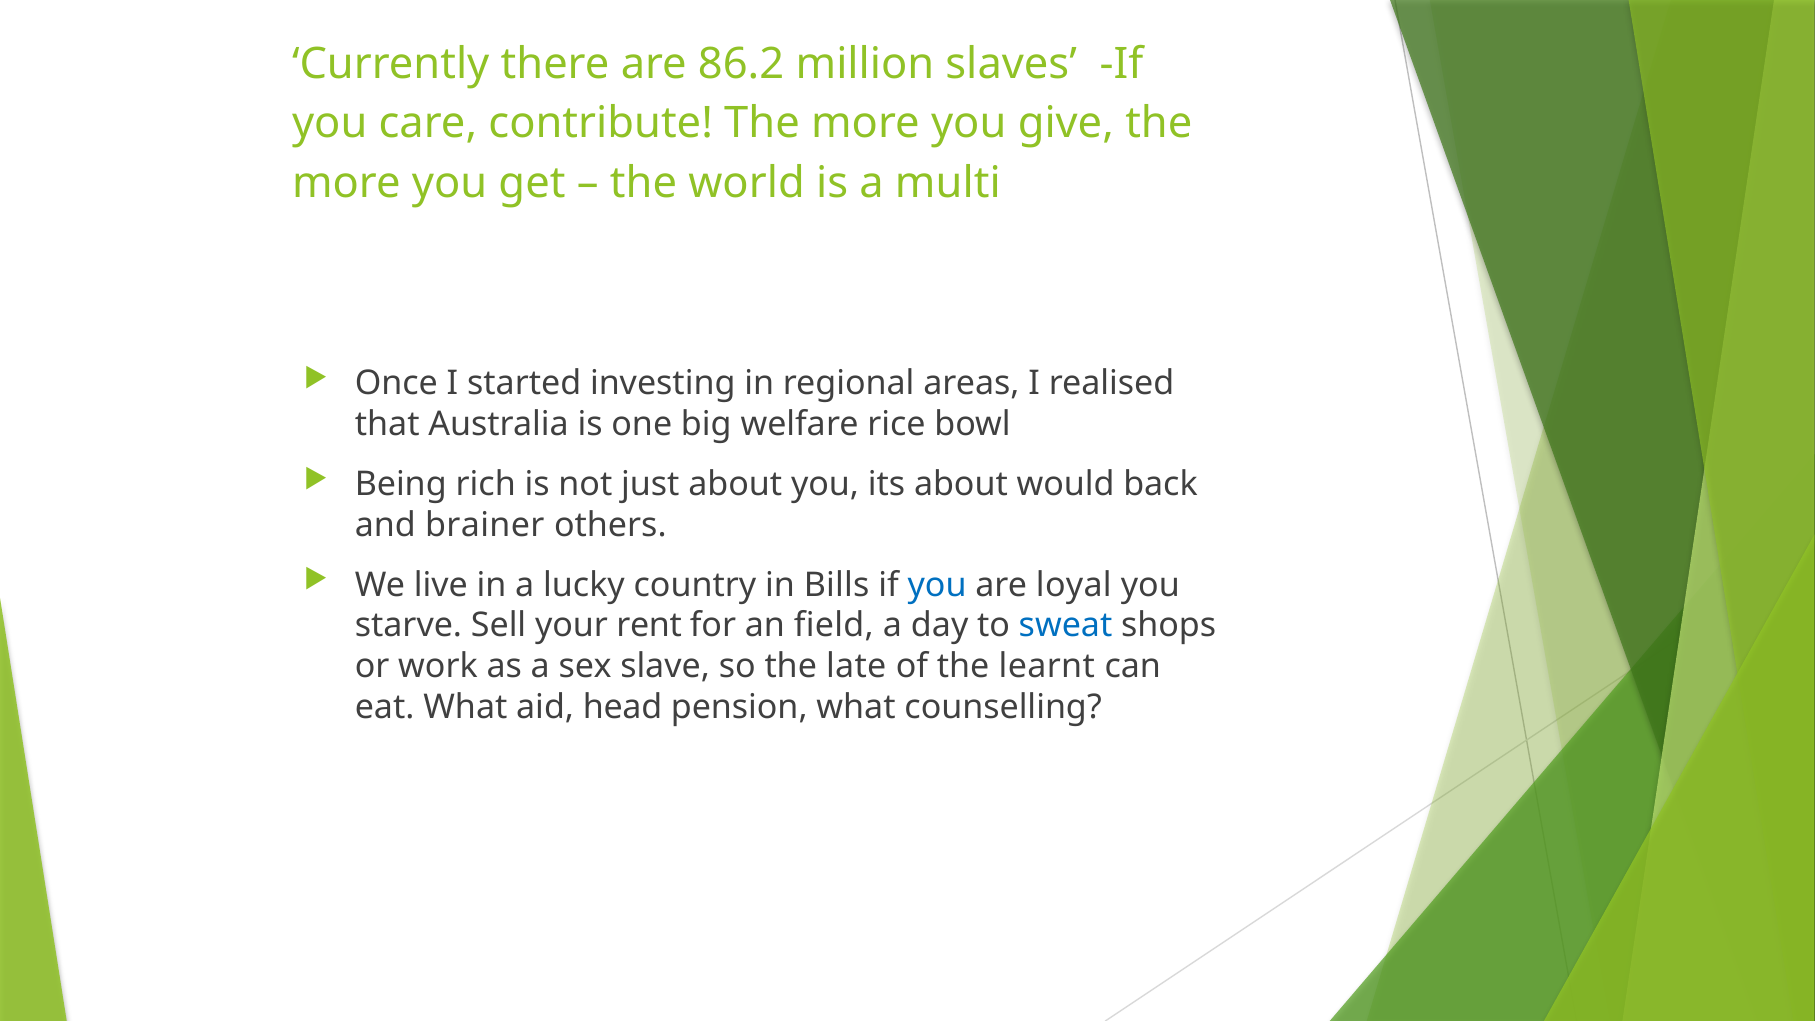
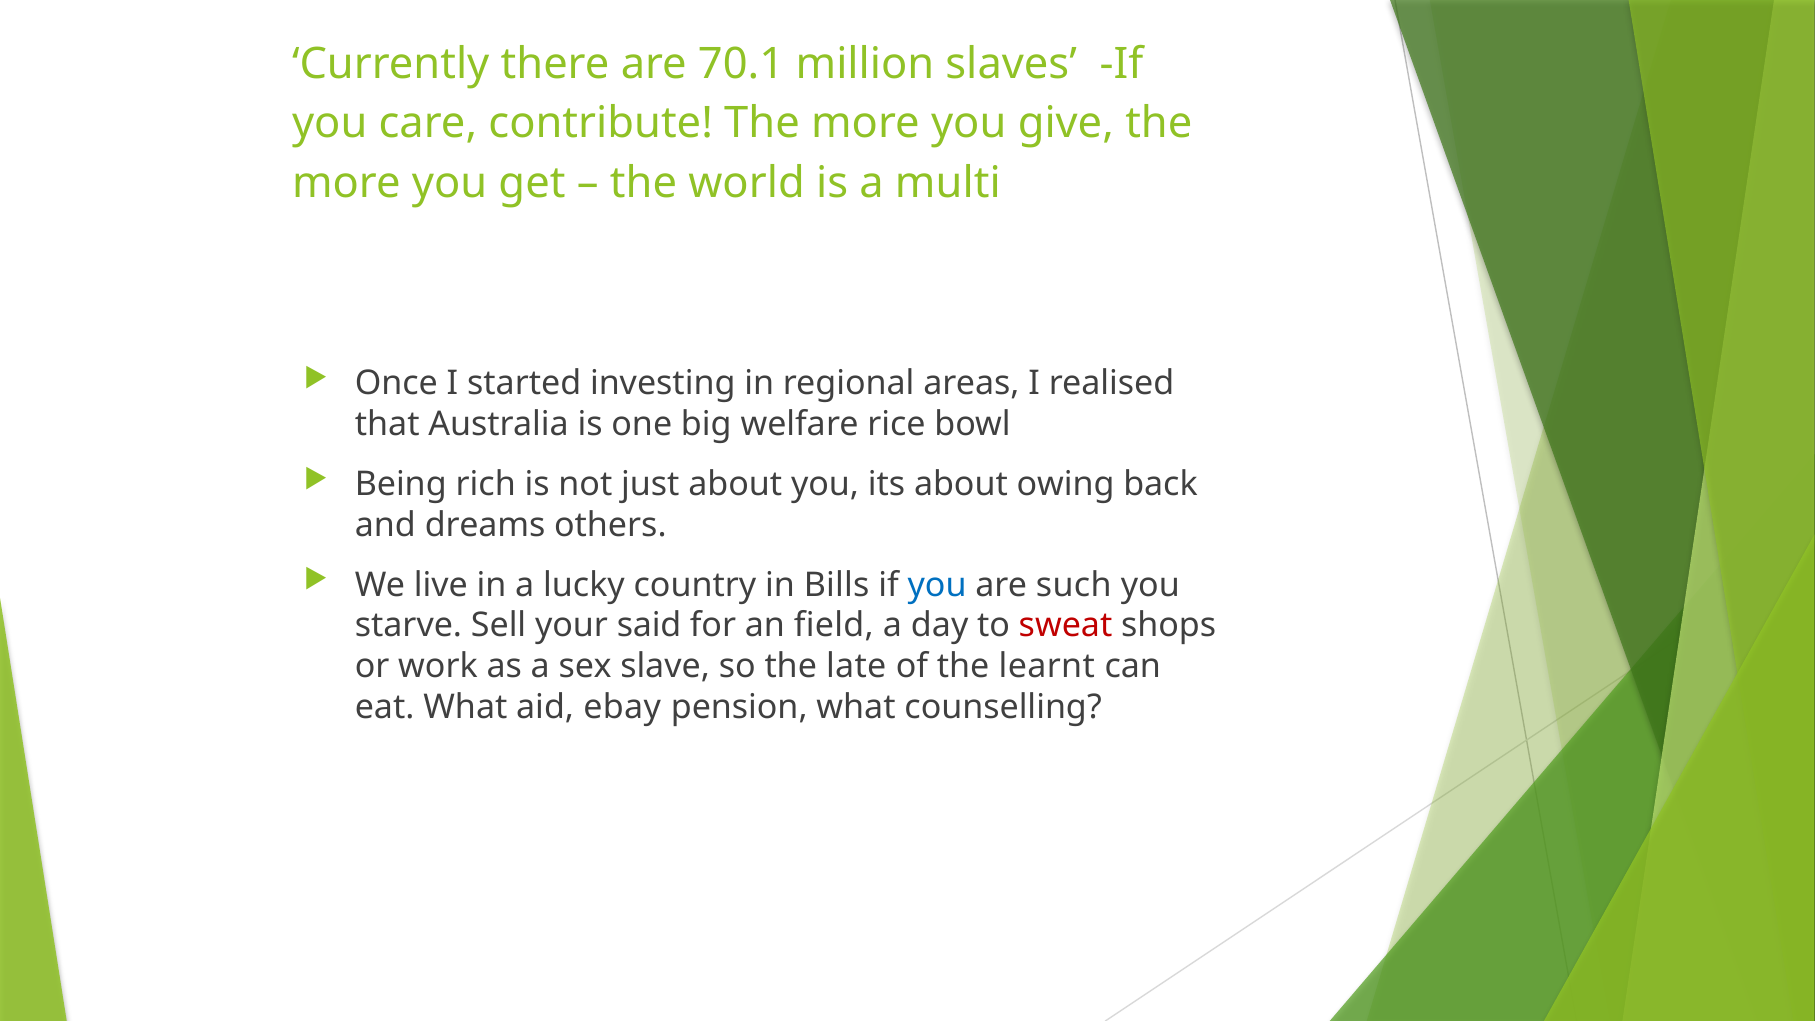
86.2: 86.2 -> 70.1 (741, 64)
would: would -> owing (1066, 484)
brainer: brainer -> dreams (485, 525)
loyal: loyal -> such (1074, 585)
rent: rent -> said (649, 626)
sweat colour: blue -> red (1066, 626)
head: head -> ebay (622, 707)
